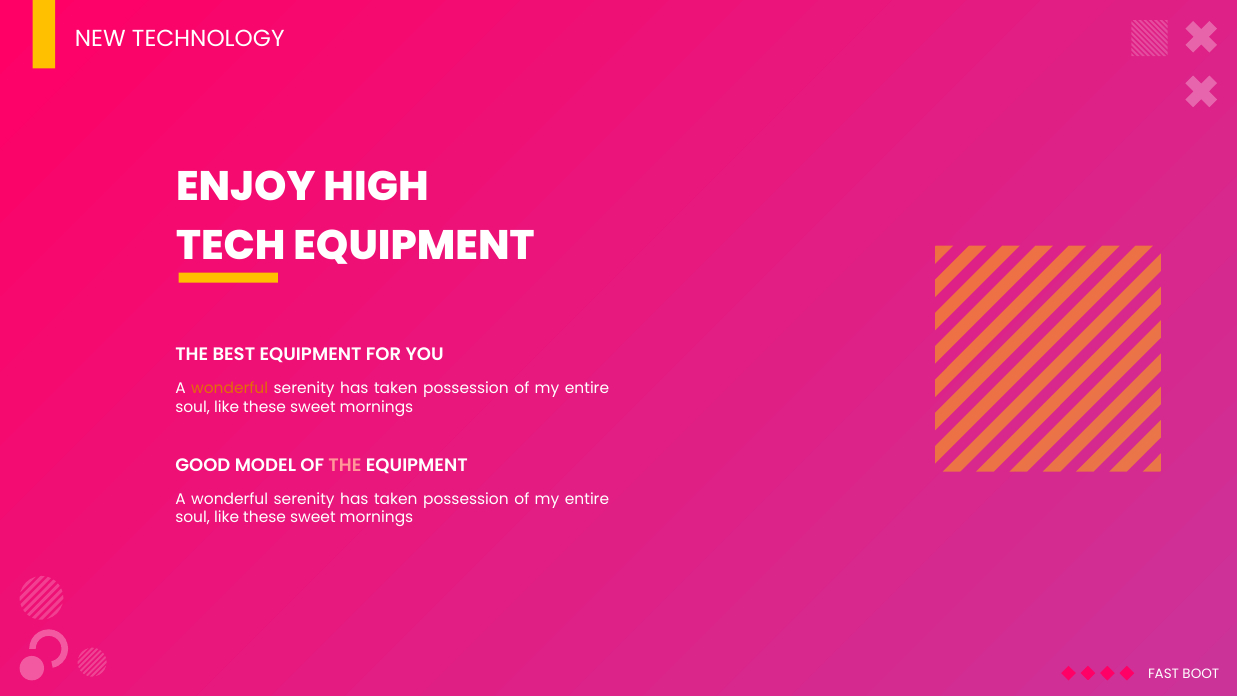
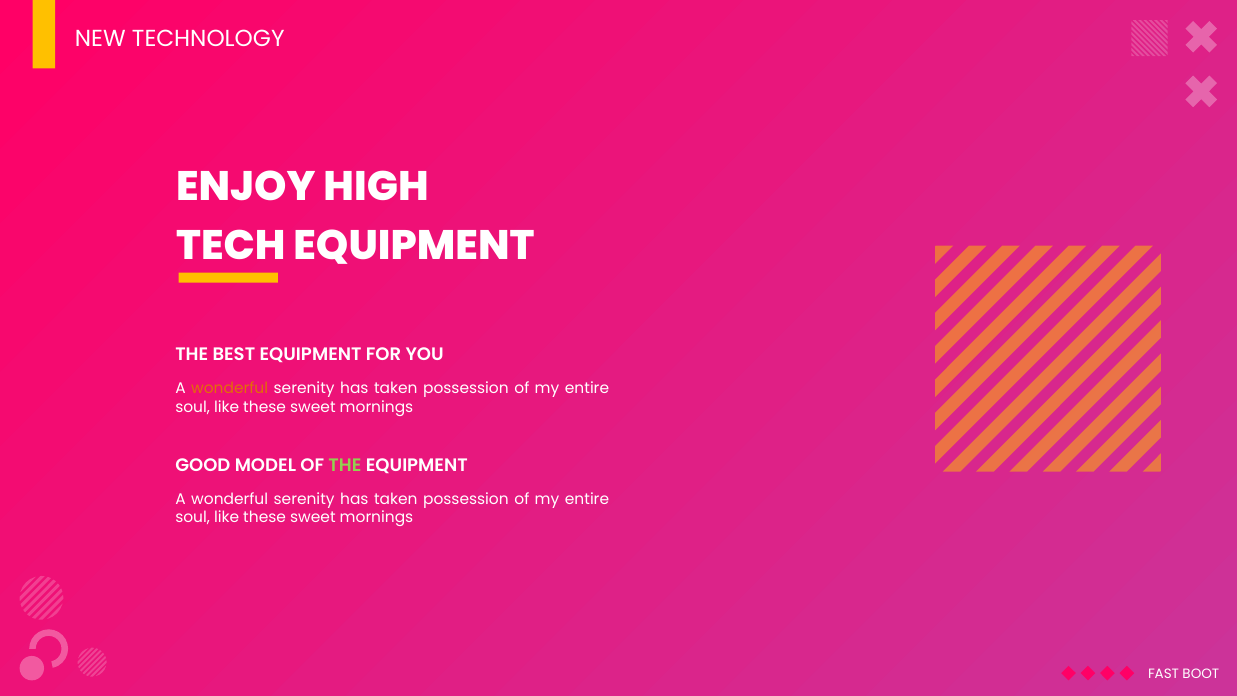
THE colour: pink -> light green (345, 465)
